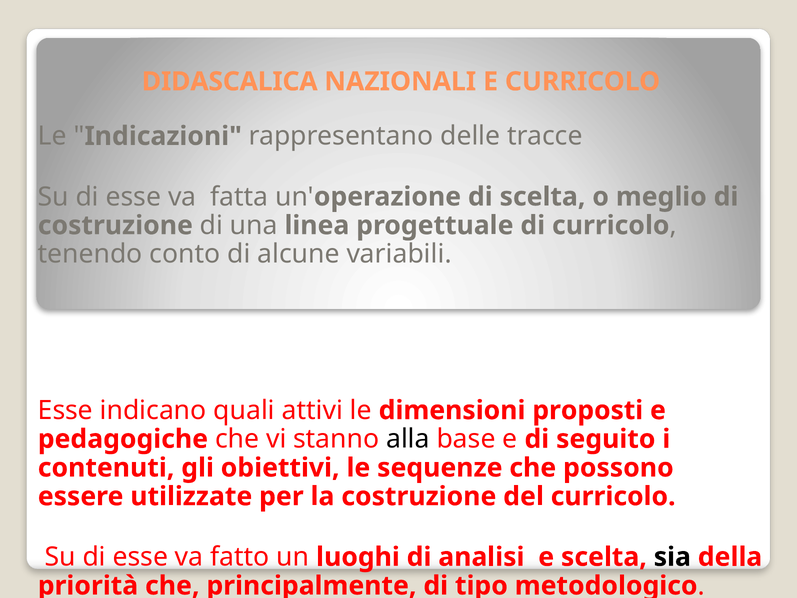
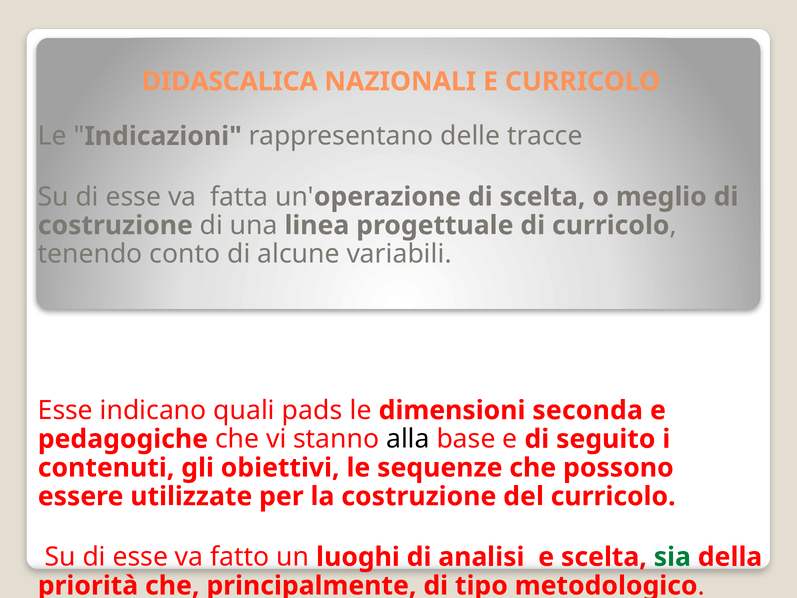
attivi: attivi -> pads (312, 410)
proposti: proposti -> seconda (588, 410)
sia colour: black -> green (672, 557)
